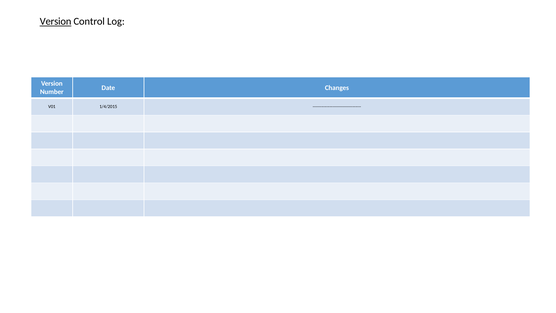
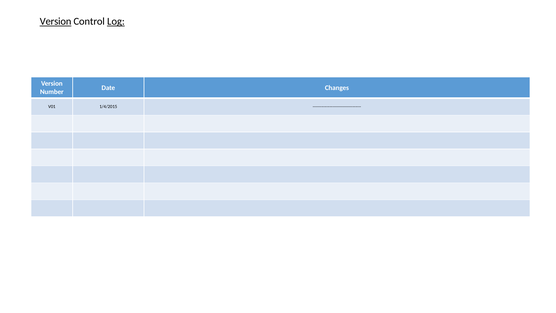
Log underline: none -> present (116, 21)
